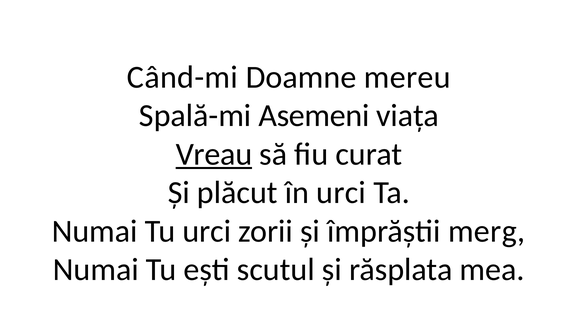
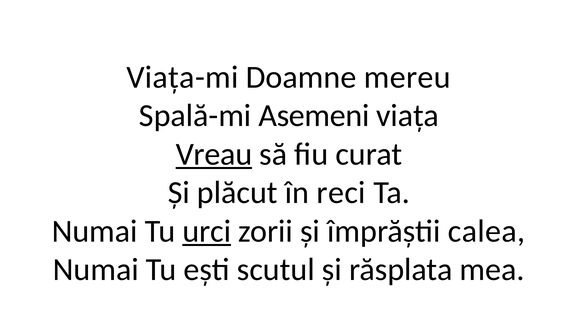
Când-mi: Când-mi -> Viața-mi (182, 77)
în urci: urci -> reci (341, 193)
urci underline: none -> present (207, 231)
merg: merg -> calea (487, 231)
